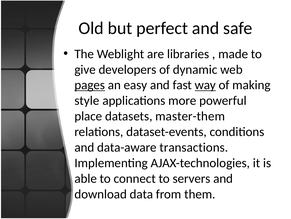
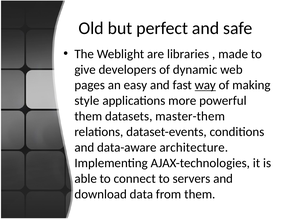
pages underline: present -> none (90, 85)
place: place -> them (88, 116)
transactions: transactions -> architecture (194, 147)
